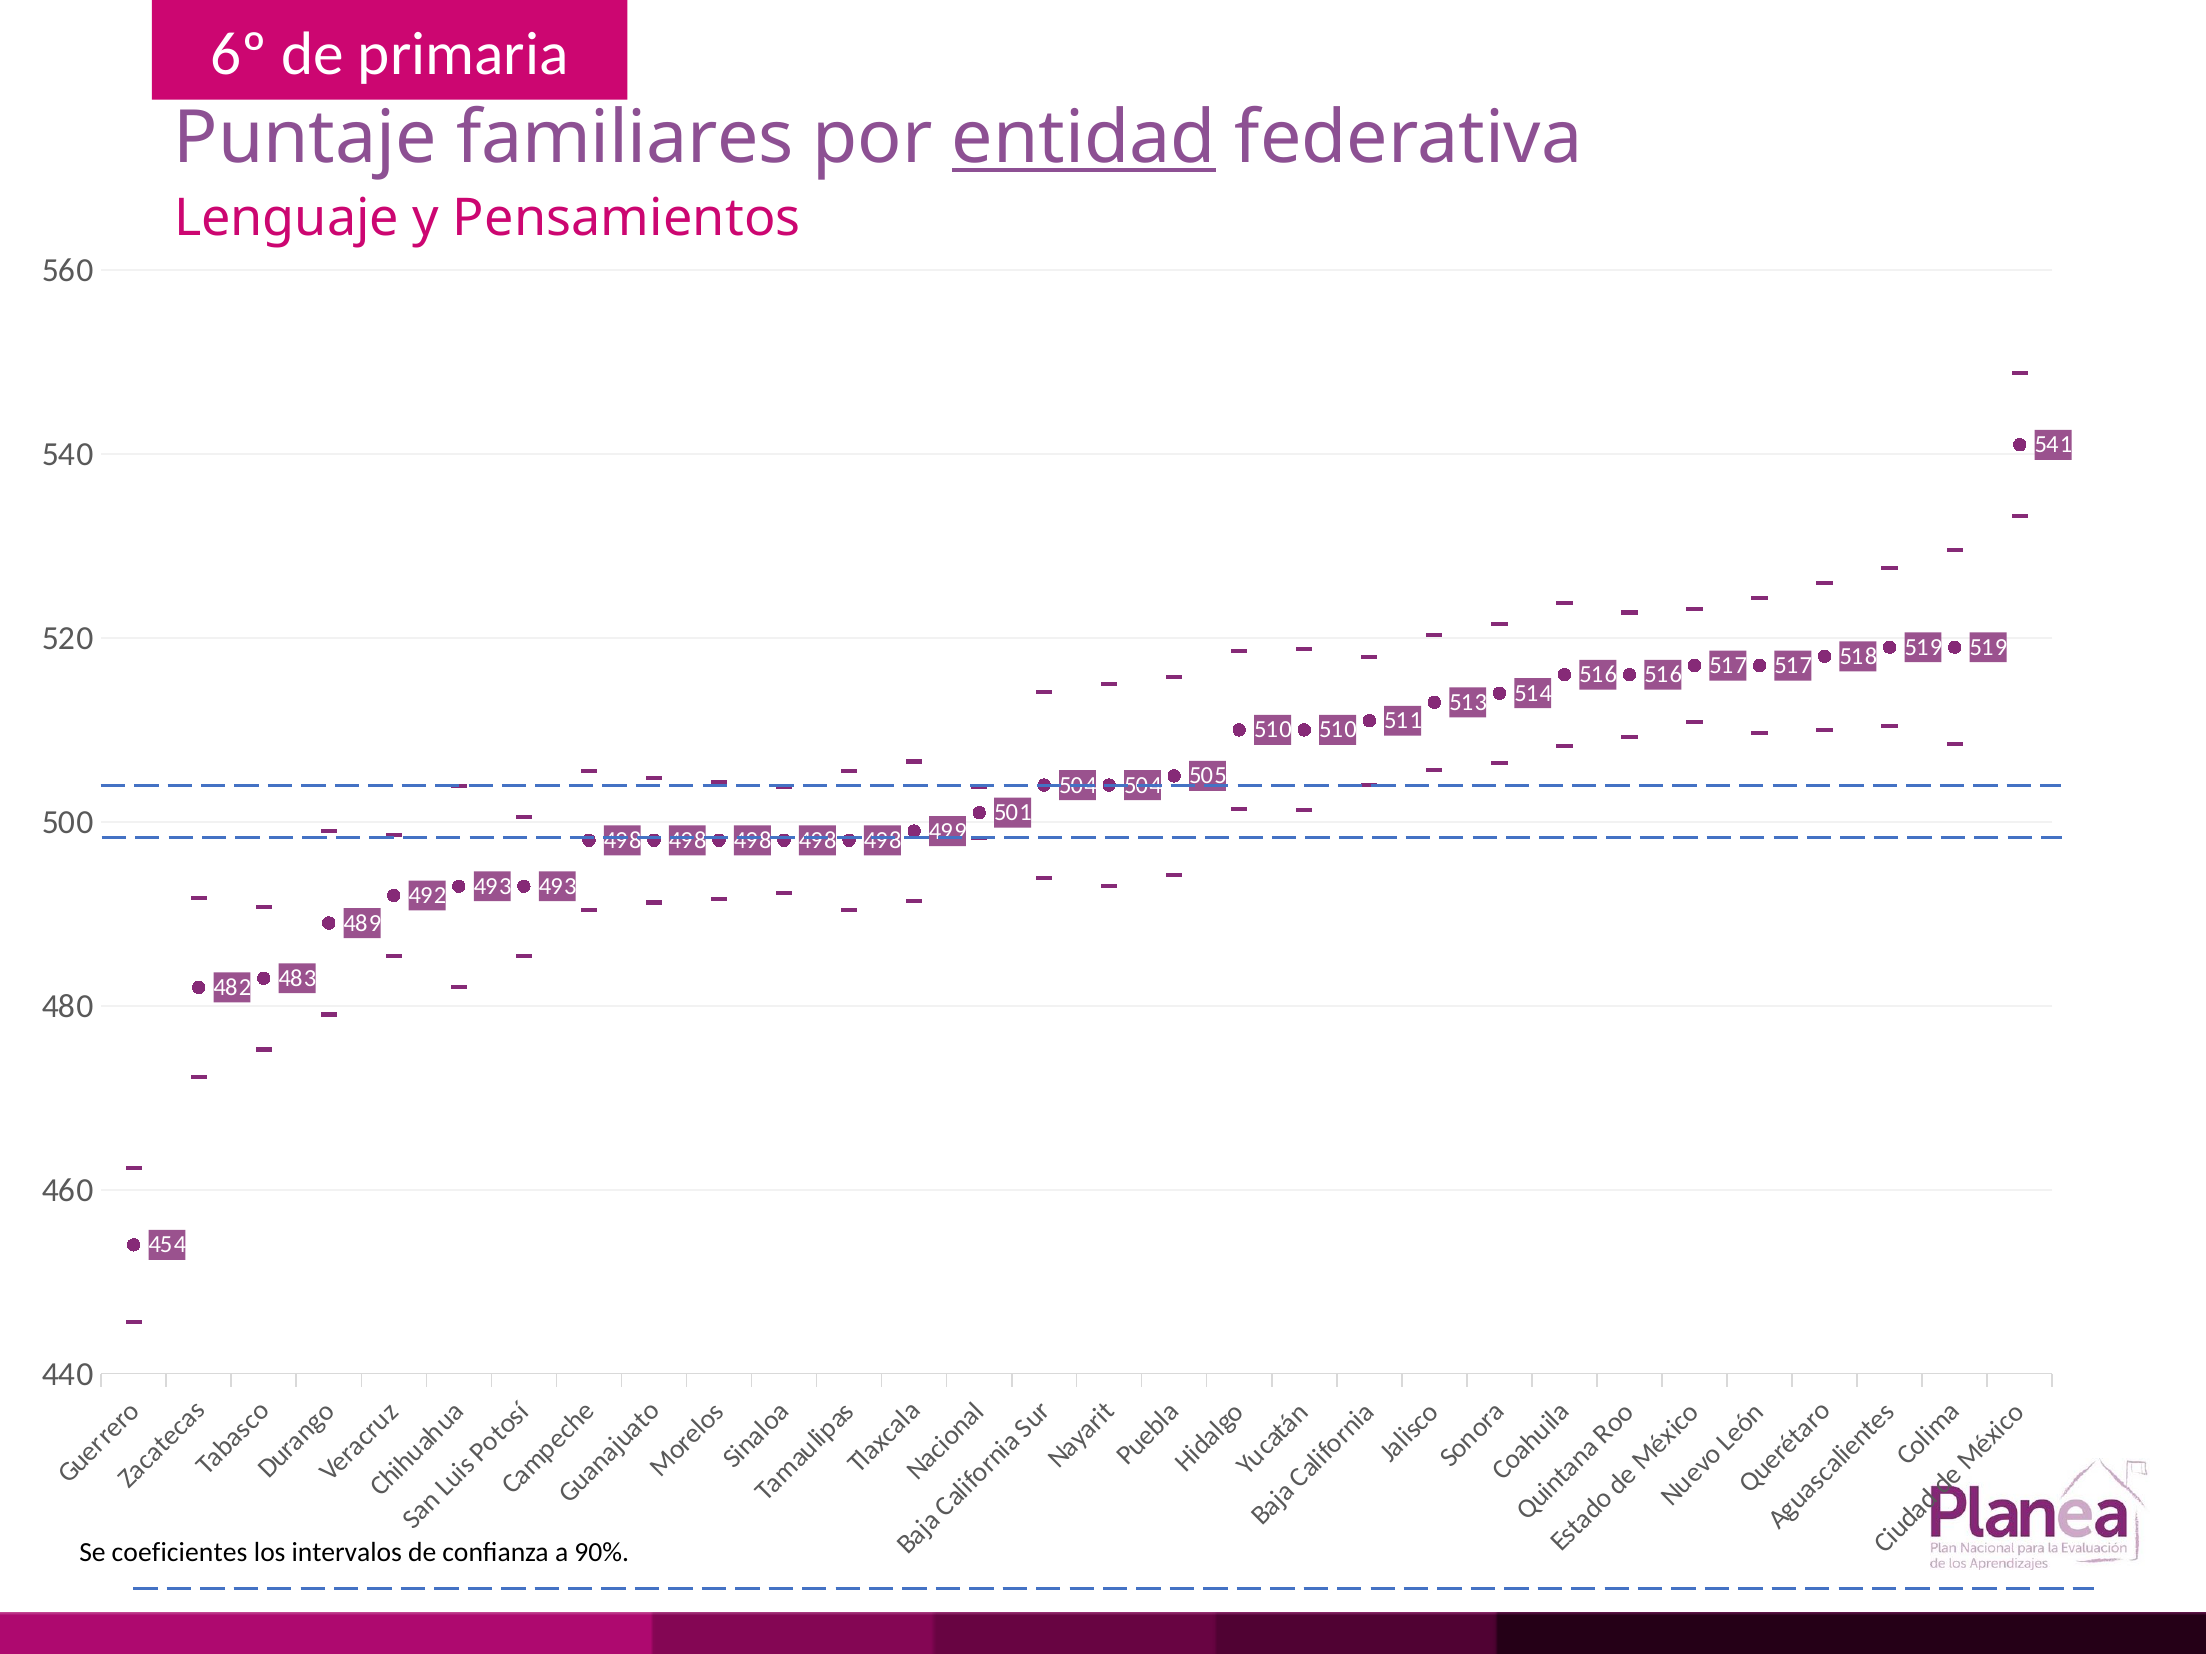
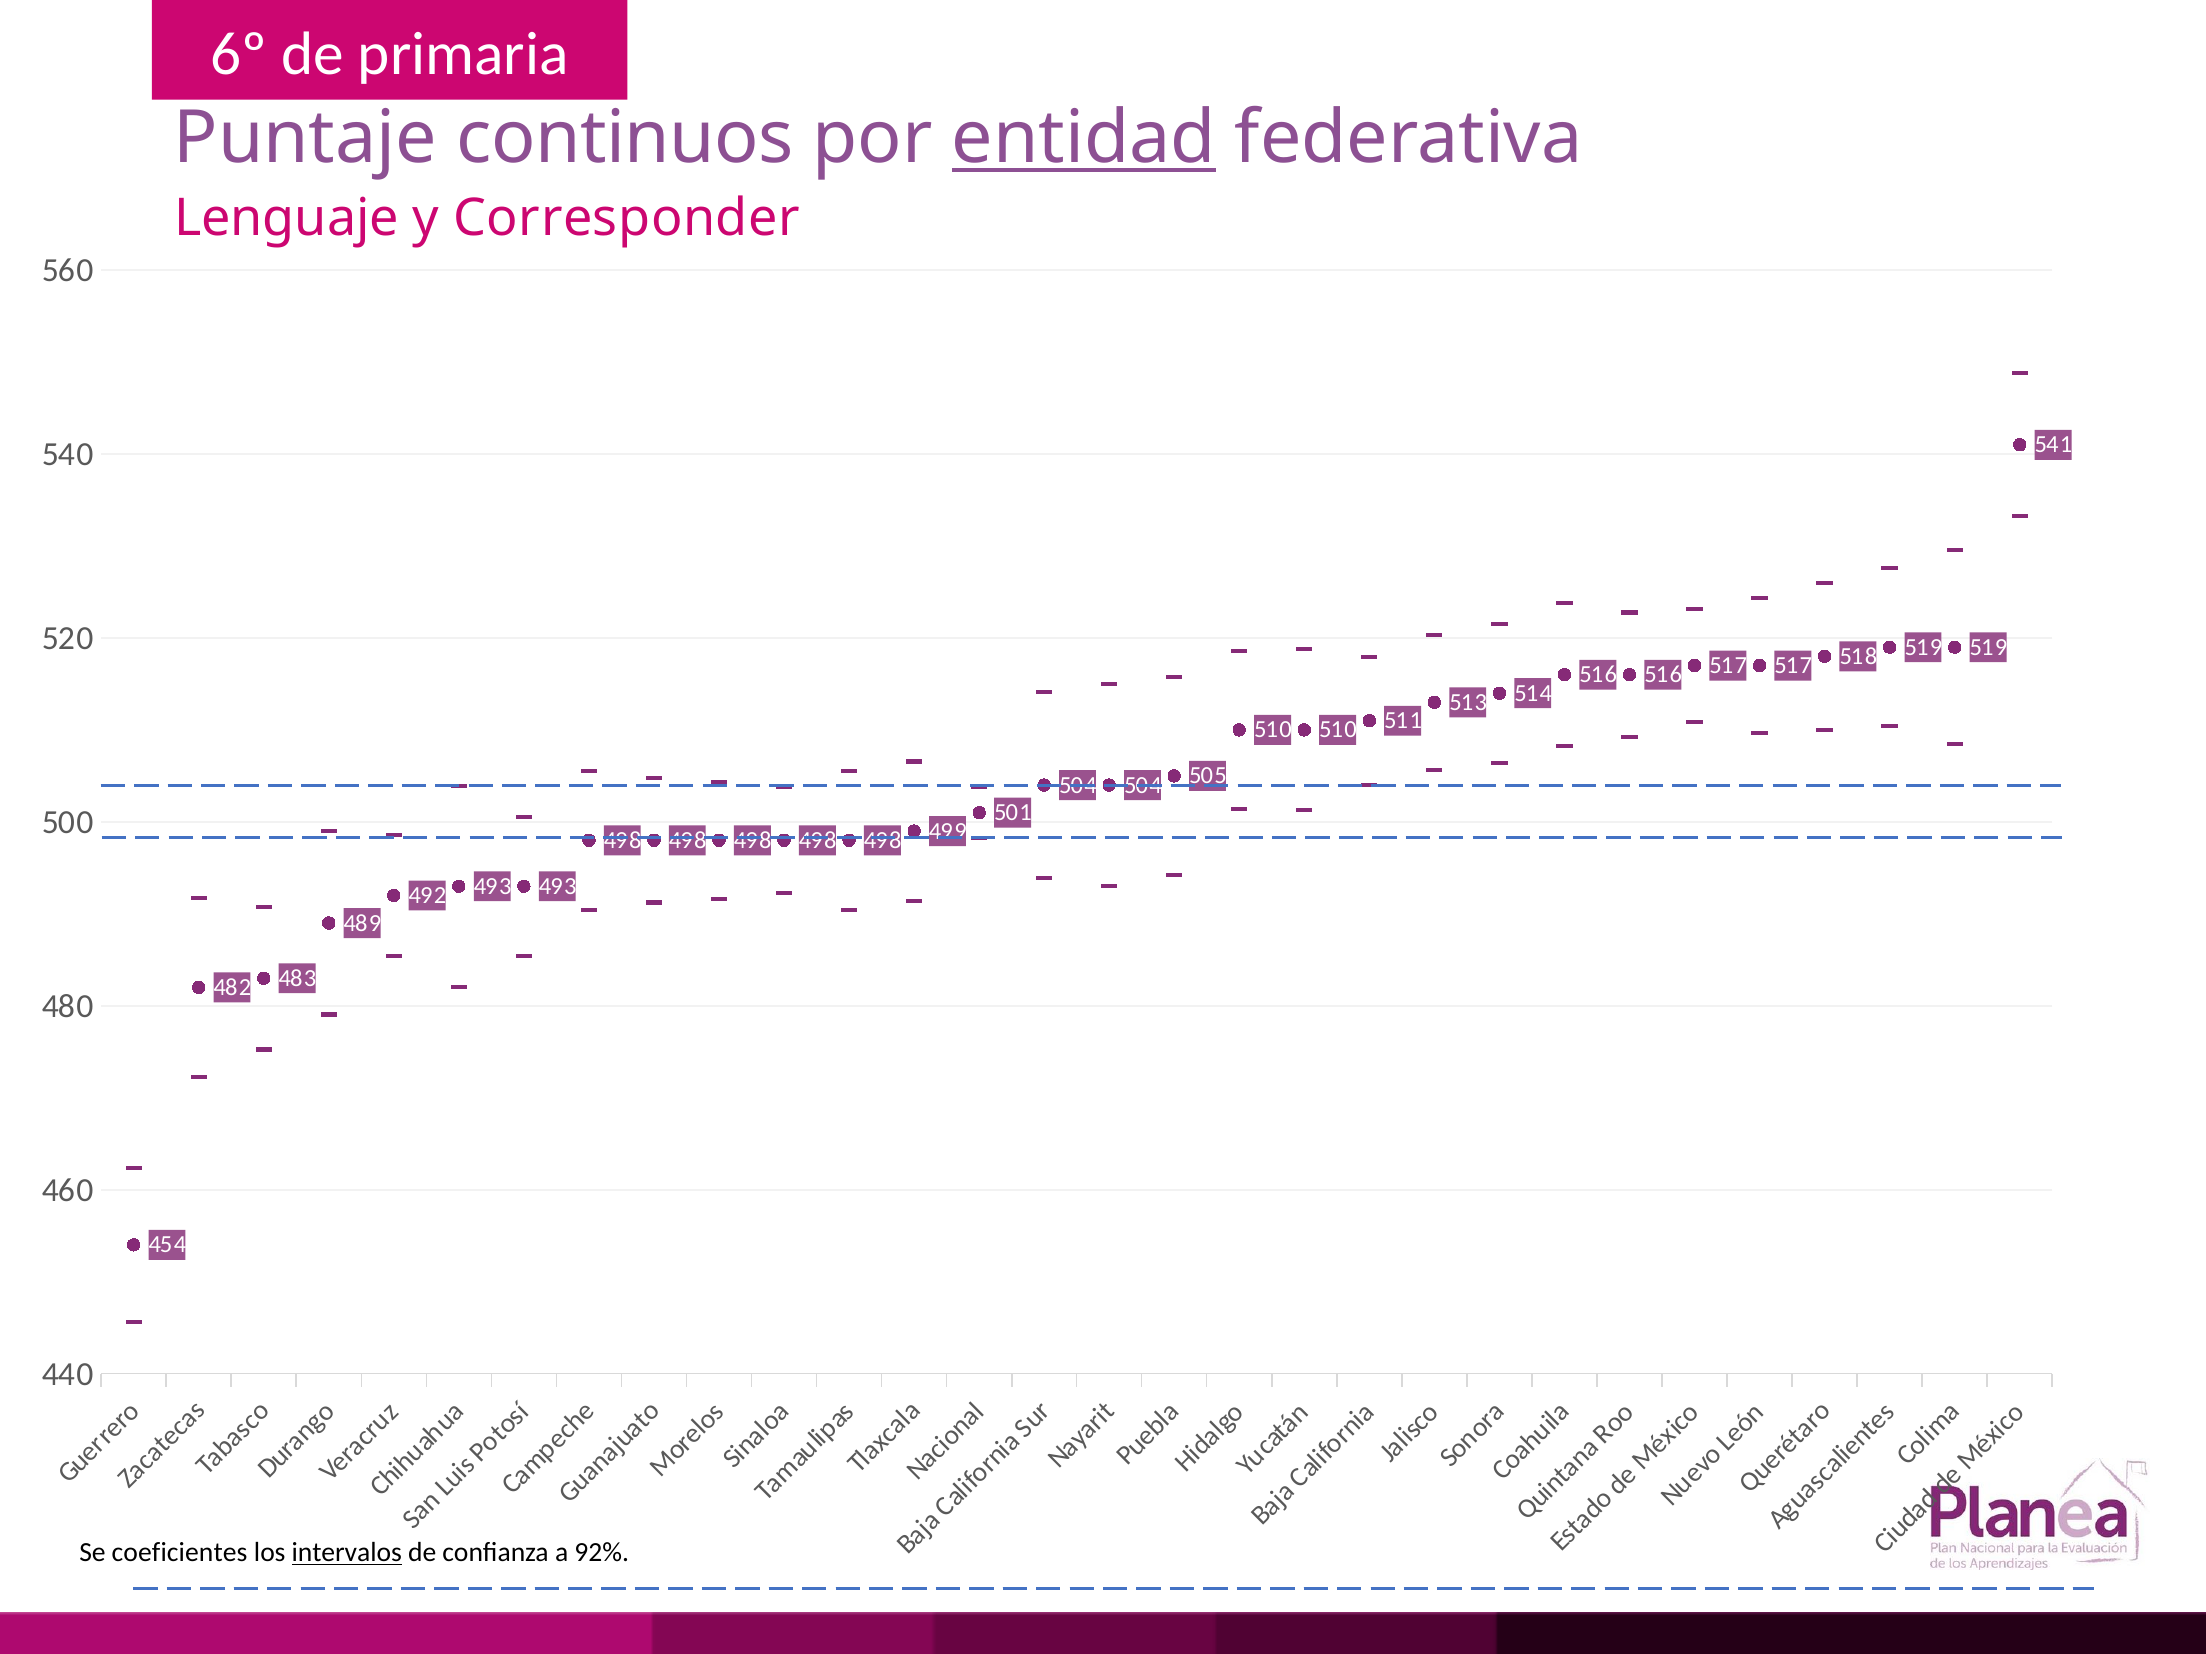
familiares: familiares -> continuos (625, 138)
Pensamientos: Pensamientos -> Corresponder (627, 219)
intervalos underline: none -> present (347, 1553)
90%: 90% -> 92% (602, 1553)
